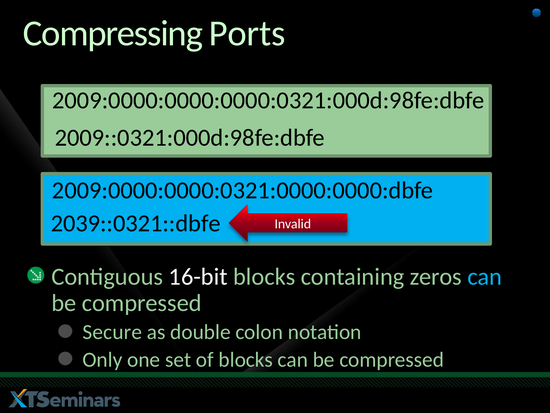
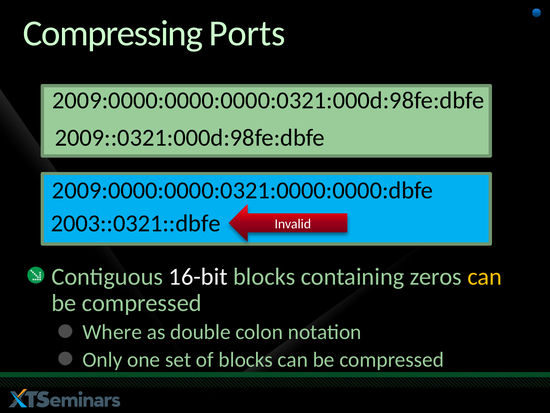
2039::0321::dbfe: 2039::0321::dbfe -> 2003::0321::dbfe (136, 223)
can colour: light blue -> yellow (485, 276)
Secure: Secure -> Where (112, 332)
